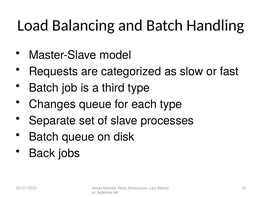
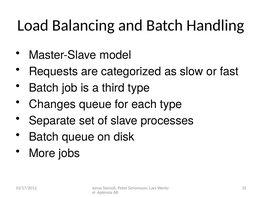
Back: Back -> More (42, 153)
